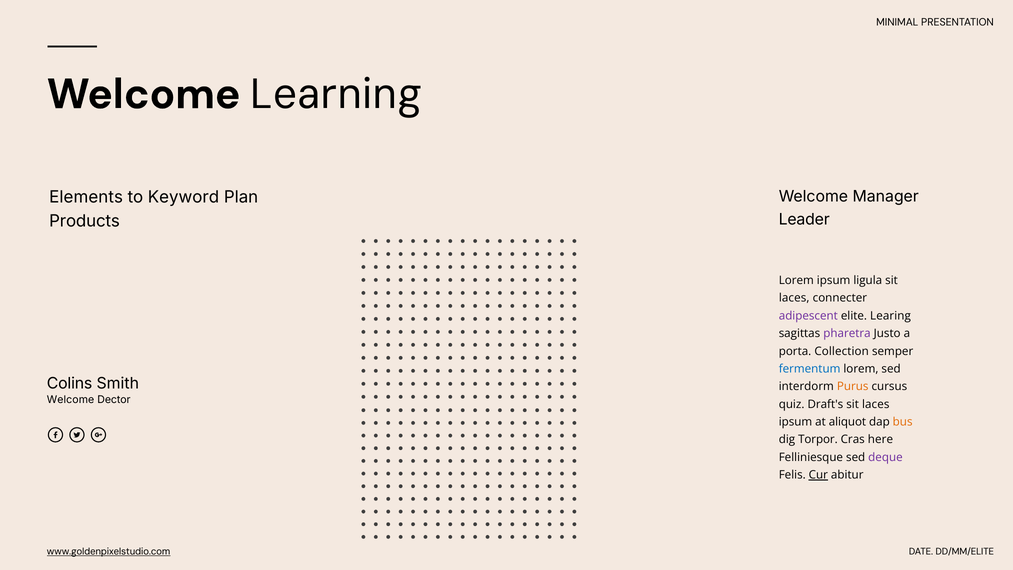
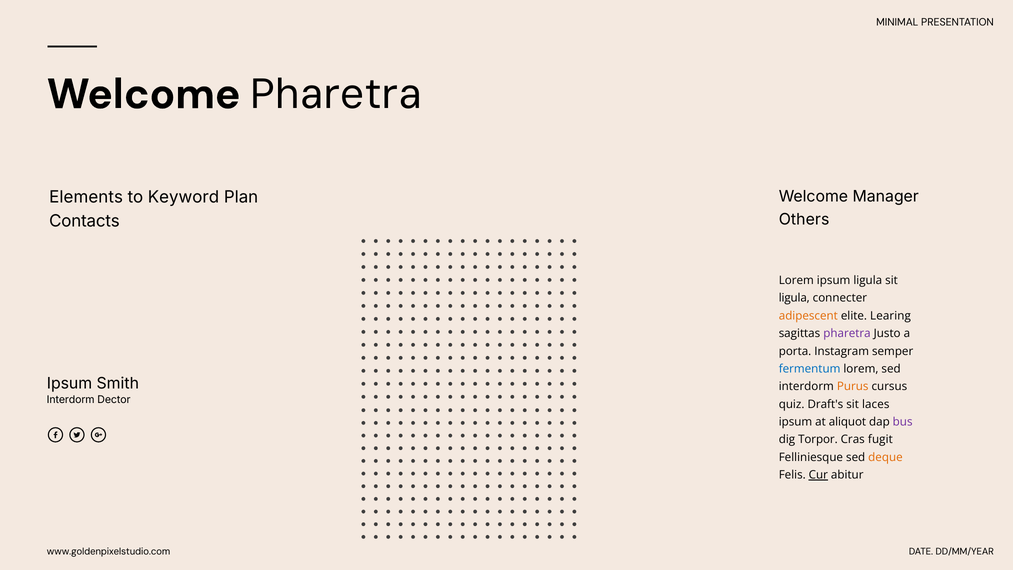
Welcome Learning: Learning -> Pharetra (336, 94)
Leader: Leader -> Others (804, 219)
Products: Products -> Contacts (84, 221)
laces: laces -> ligula (794, 298)
adipescent colour: purple -> orange (808, 316)
Collection: Collection -> Instagram (842, 351)
Colins: Colins -> Ipsum (69, 384)
Welcome: Welcome -> Interdorm (71, 400)
bus colour: orange -> purple (903, 422)
here: here -> fugit (880, 439)
deque colour: purple -> orange (885, 457)
www.goldenpixelstudio.com underline: present -> none (109, 551)
DD/MM/ELITE: DD/MM/ELITE -> DD/MM/YEAR (965, 551)
